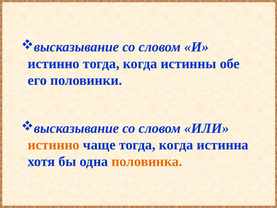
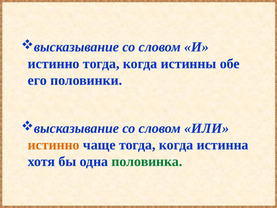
половинка colour: orange -> green (147, 161)
